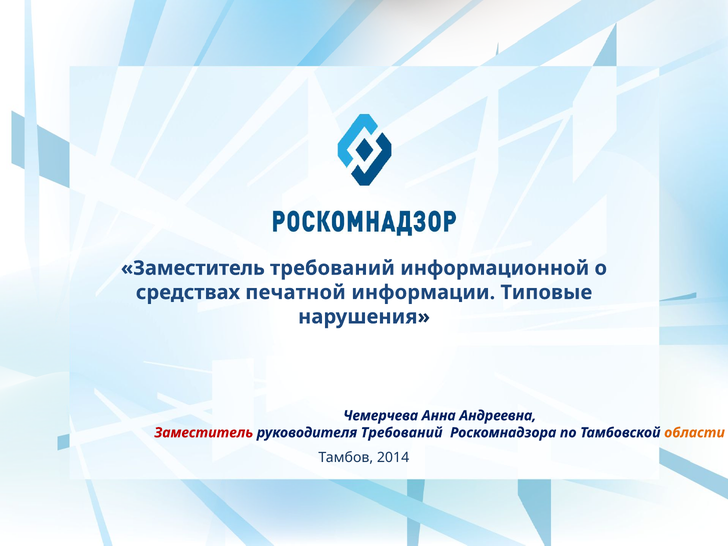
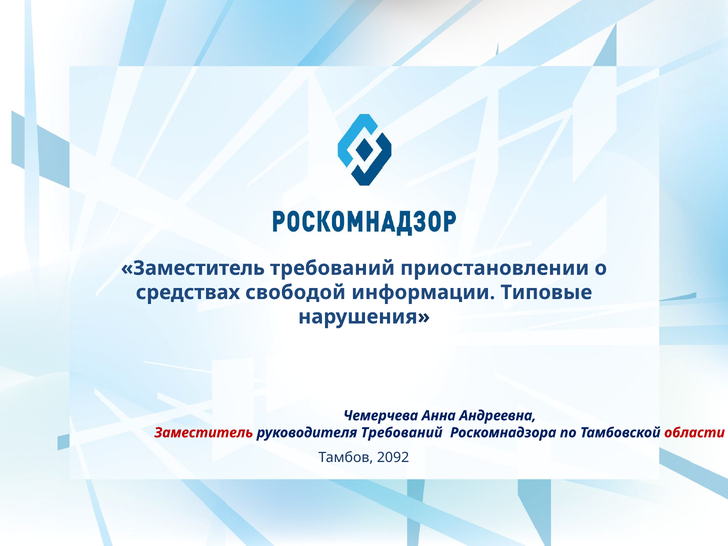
информационной: информационной -> приостановлении (495, 268)
печатной: печатной -> свободой (296, 292)
области colour: orange -> red (695, 433)
2014: 2014 -> 2092 (393, 458)
